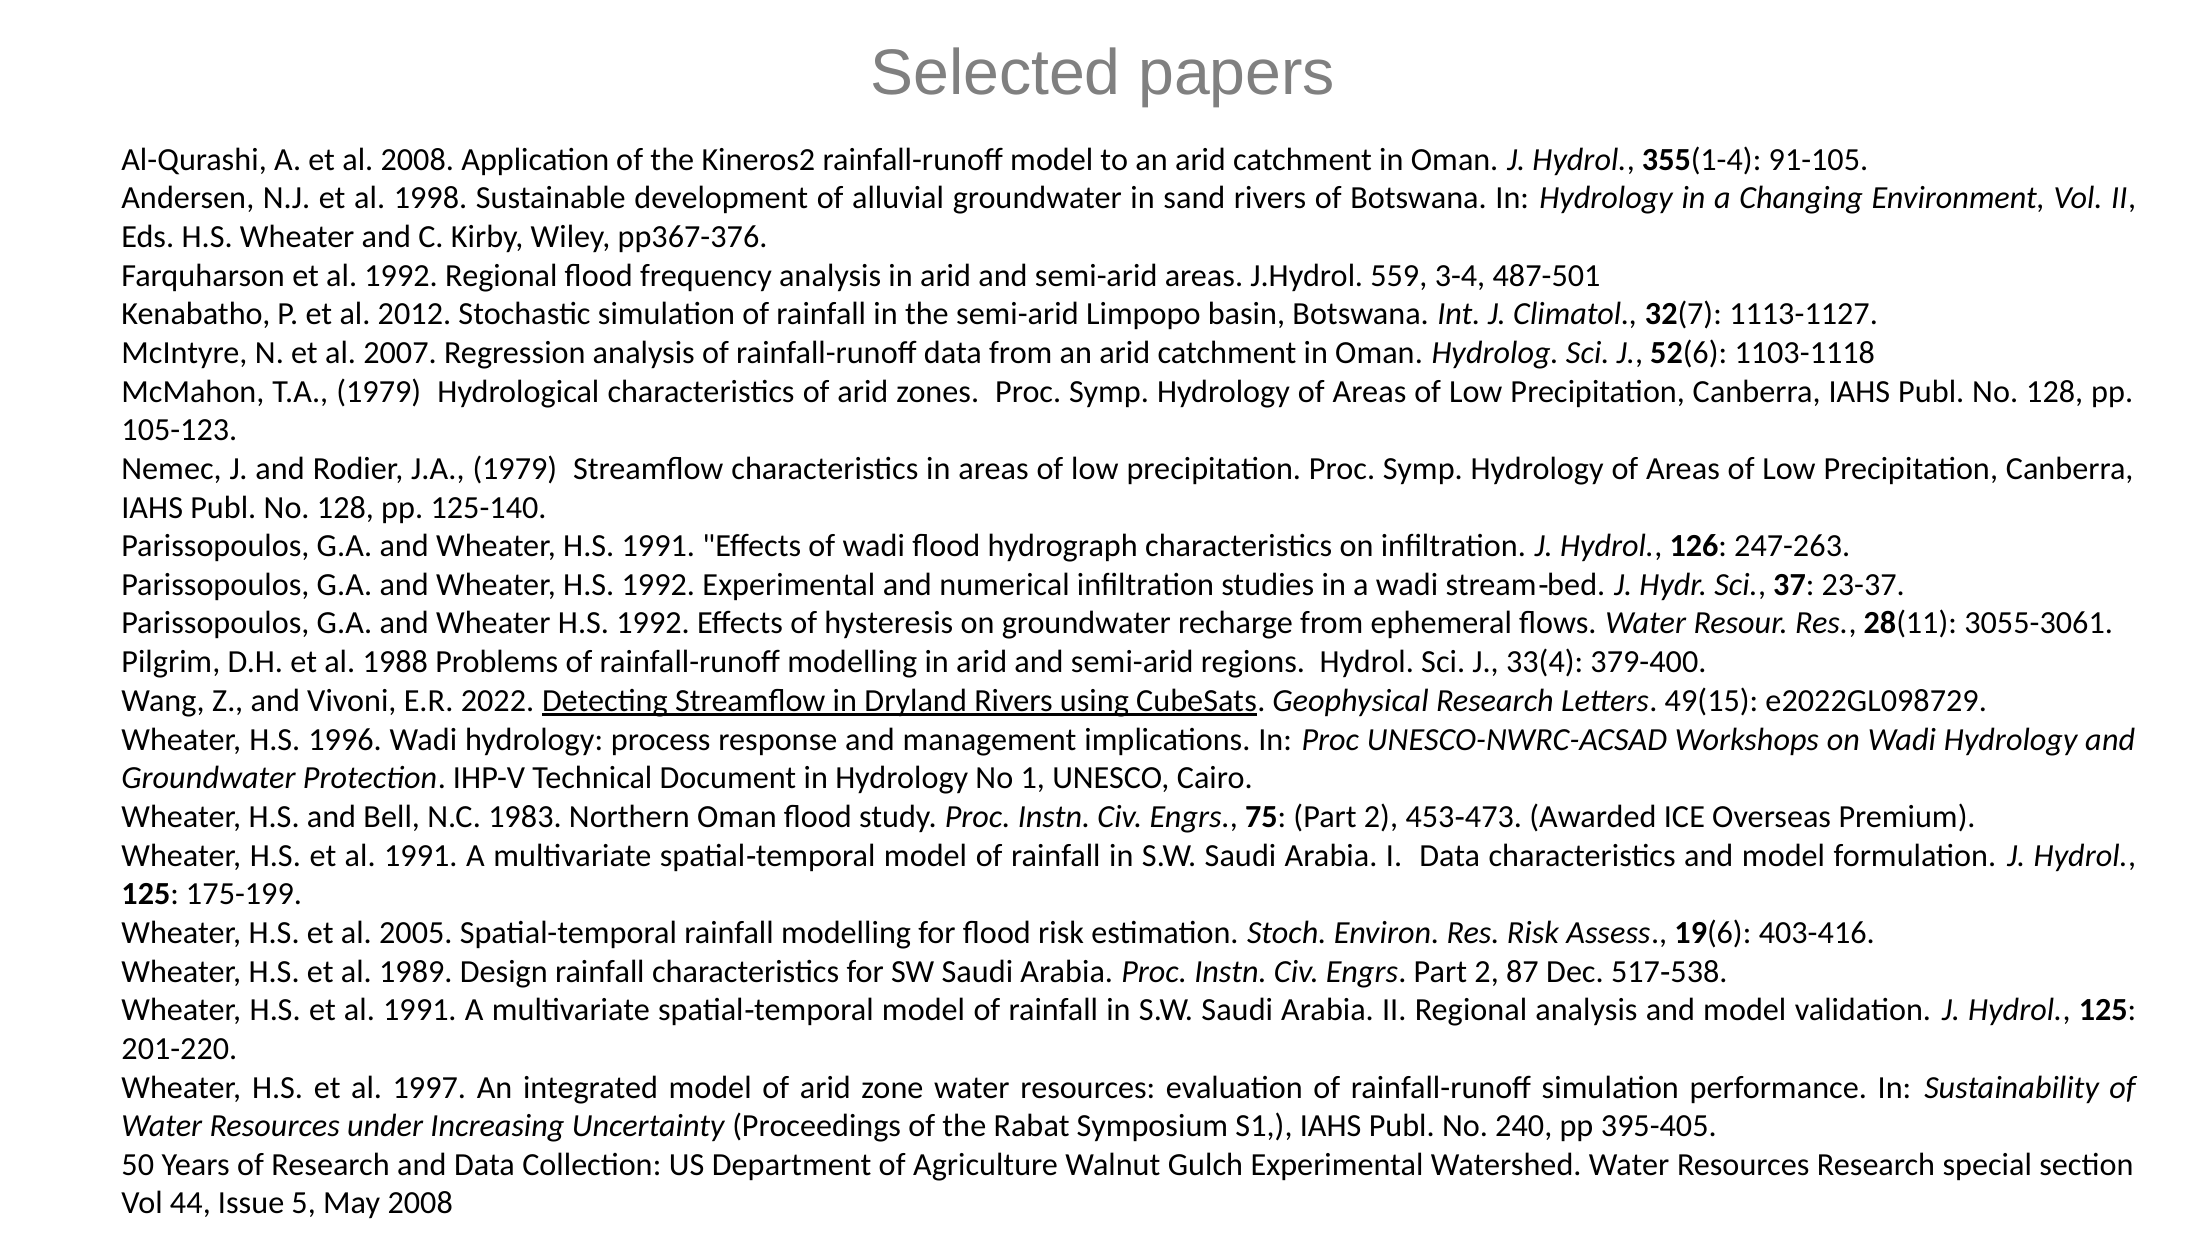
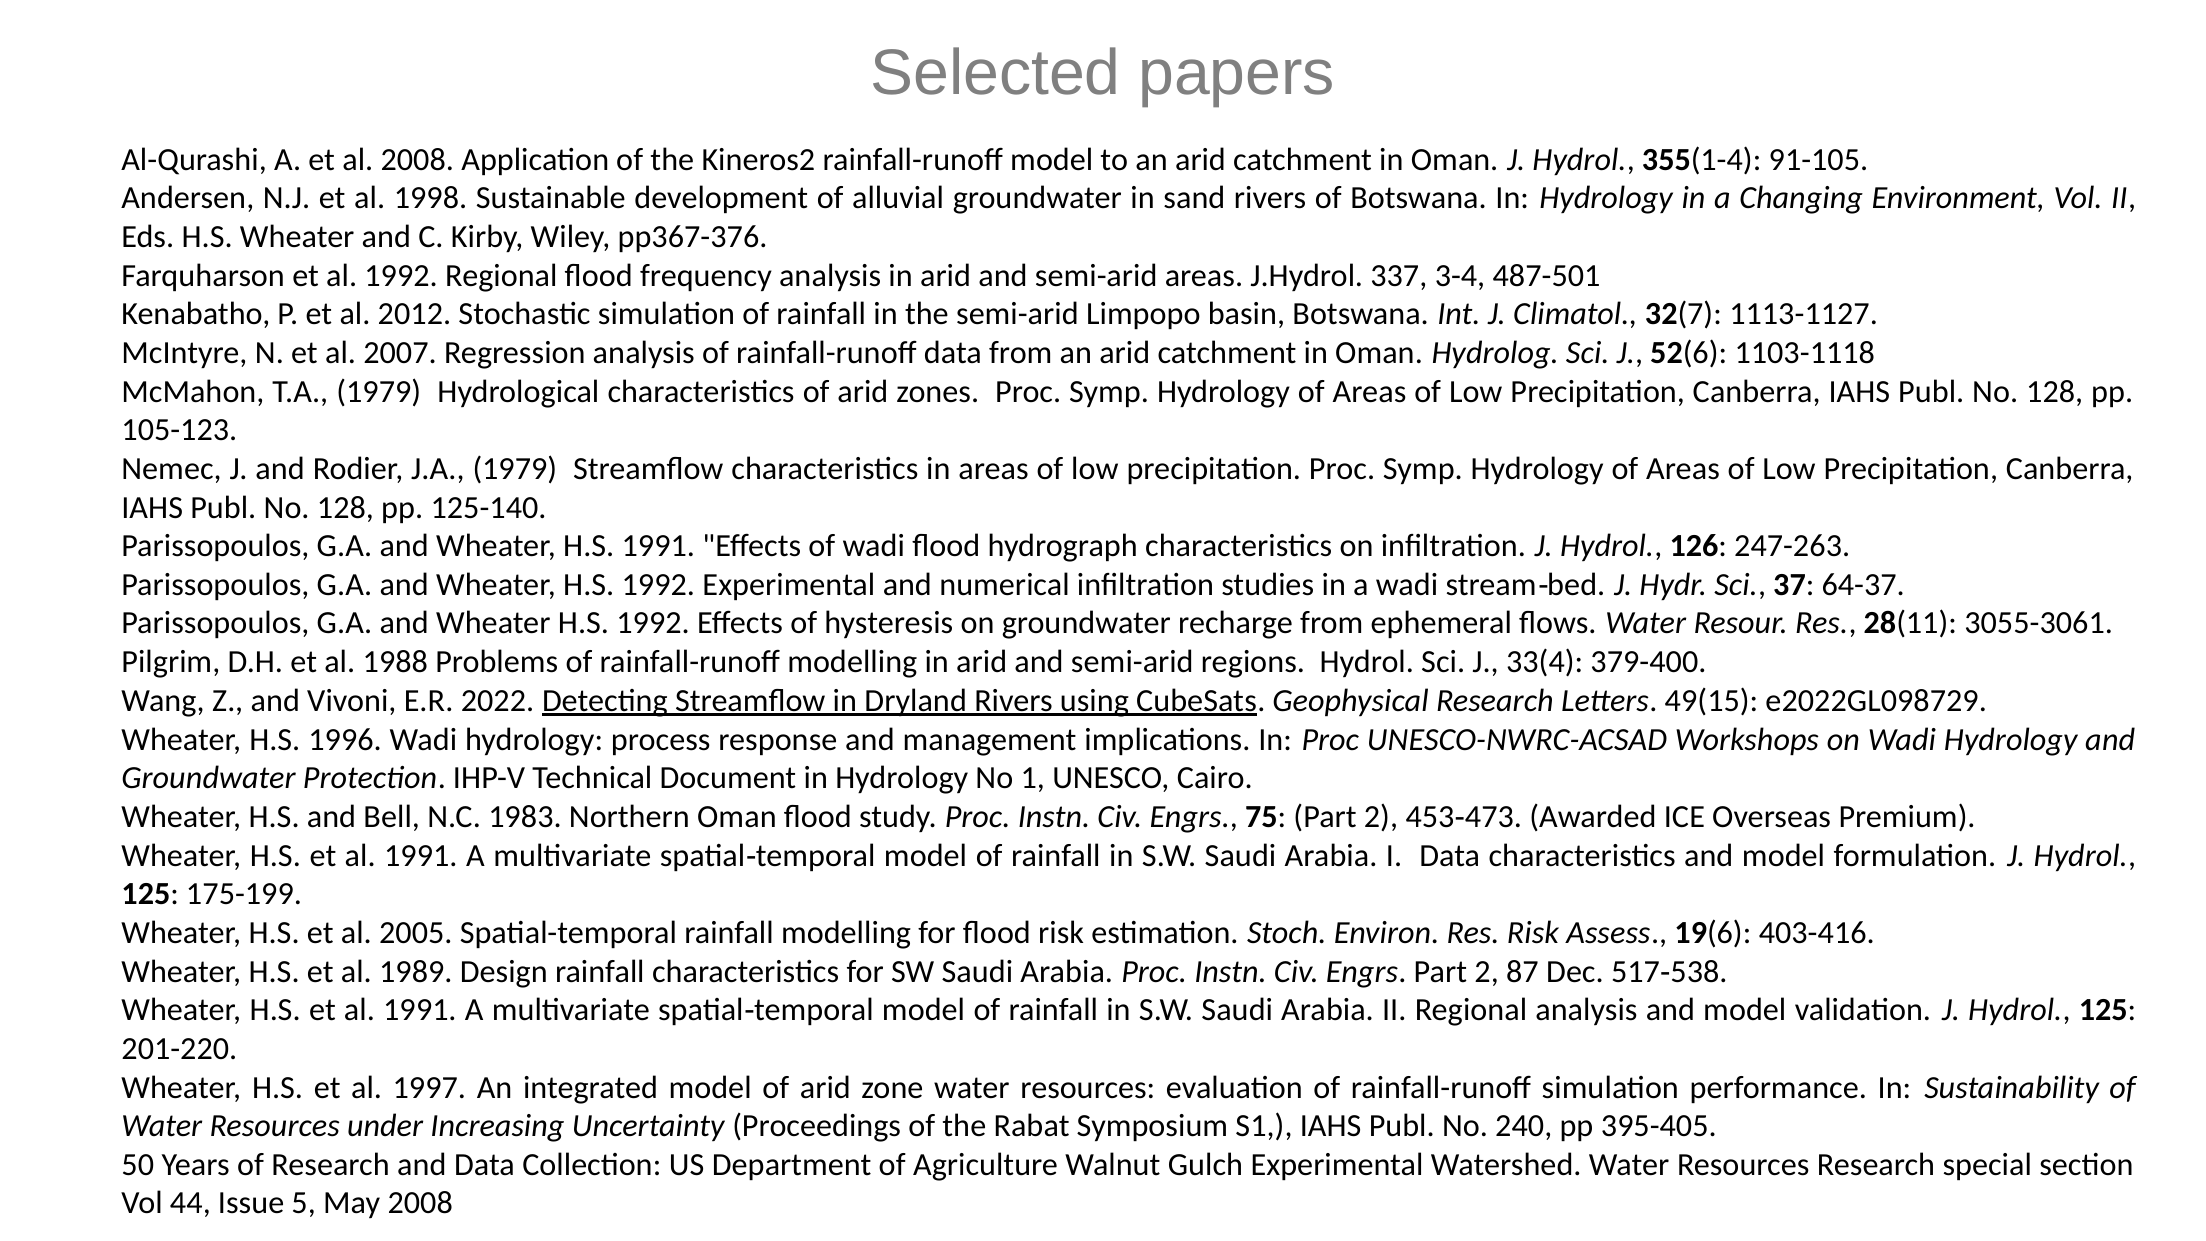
559: 559 -> 337 (1399, 276)
23-37: 23-37 -> 64-37 (1863, 585)
